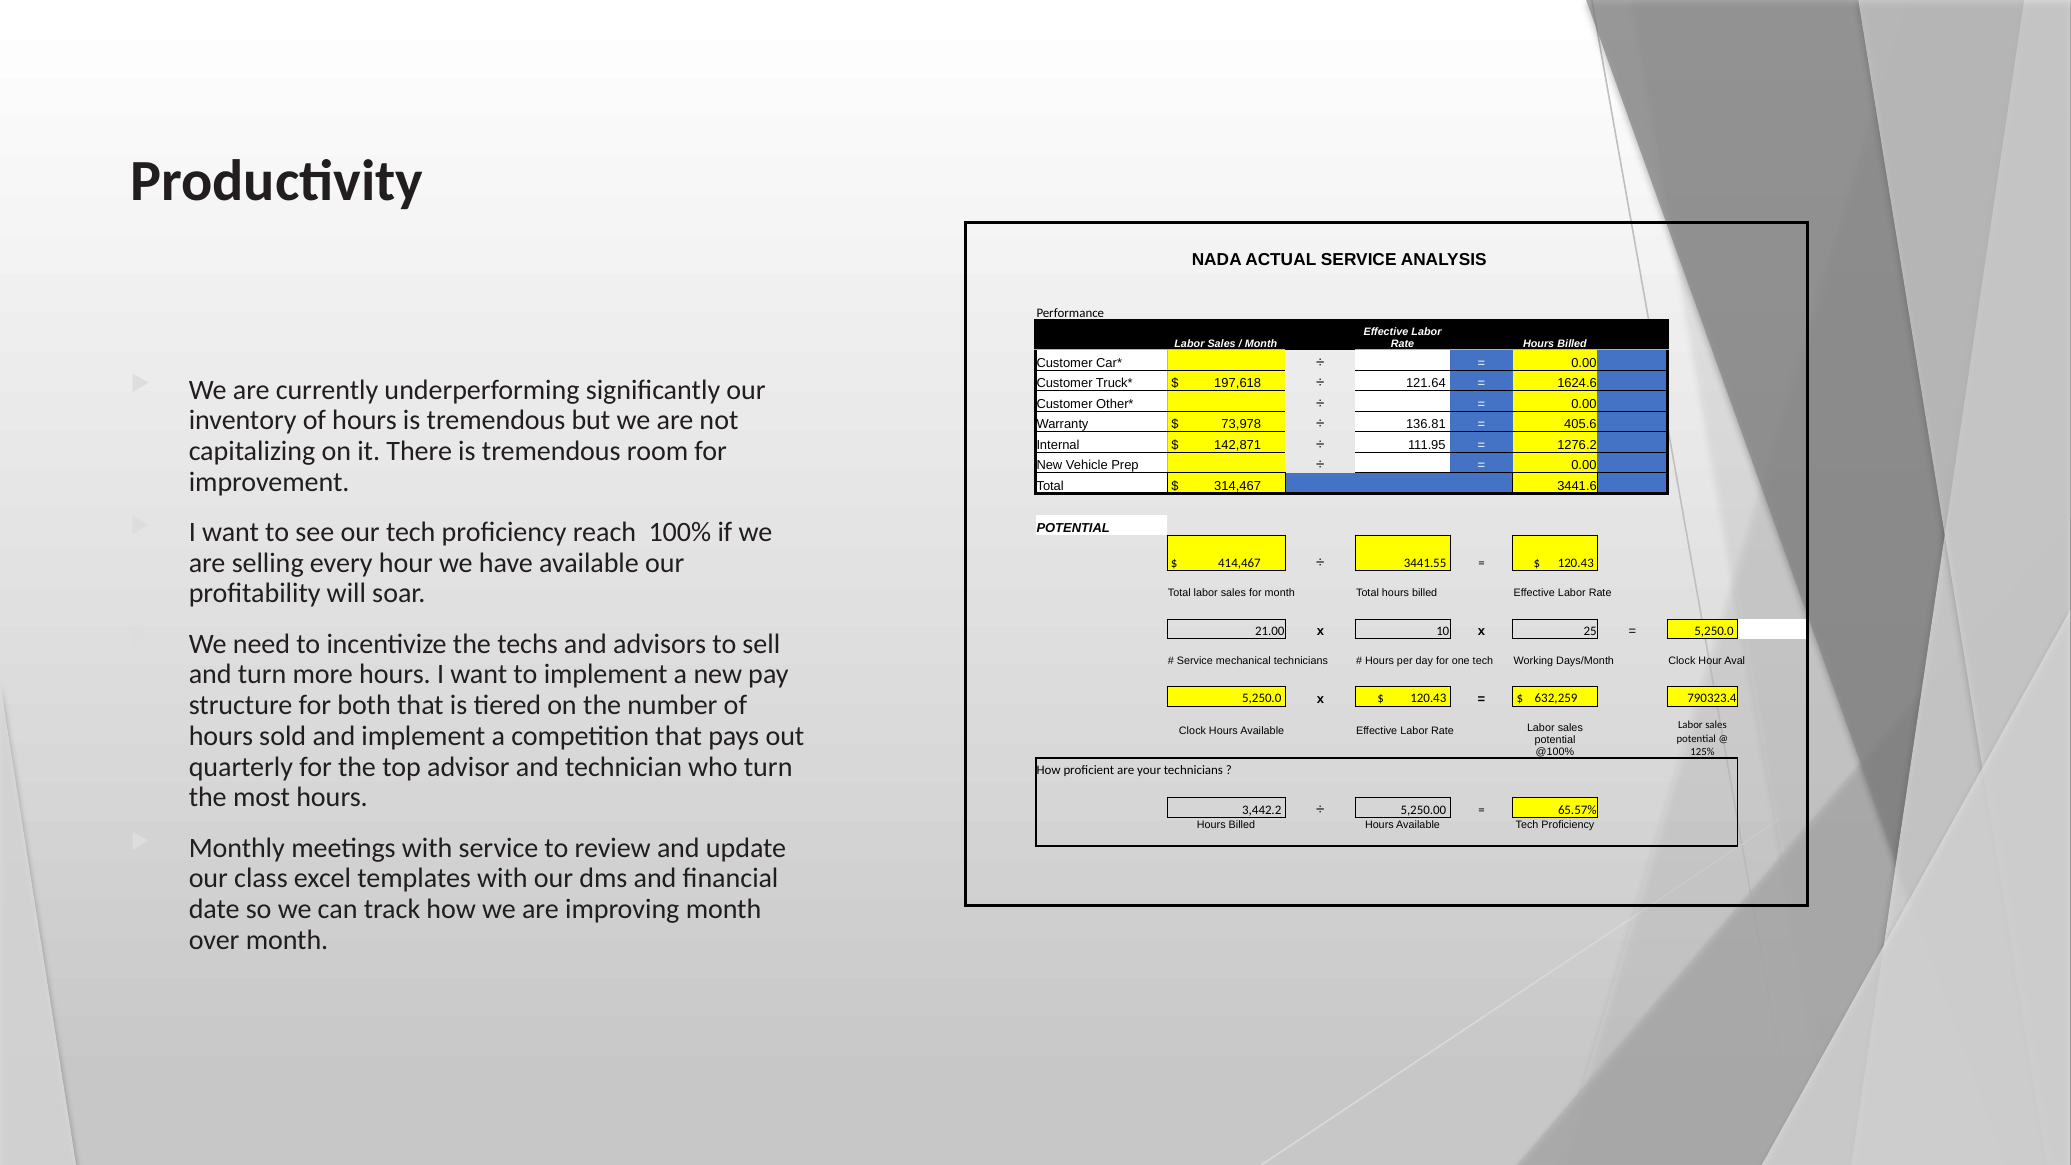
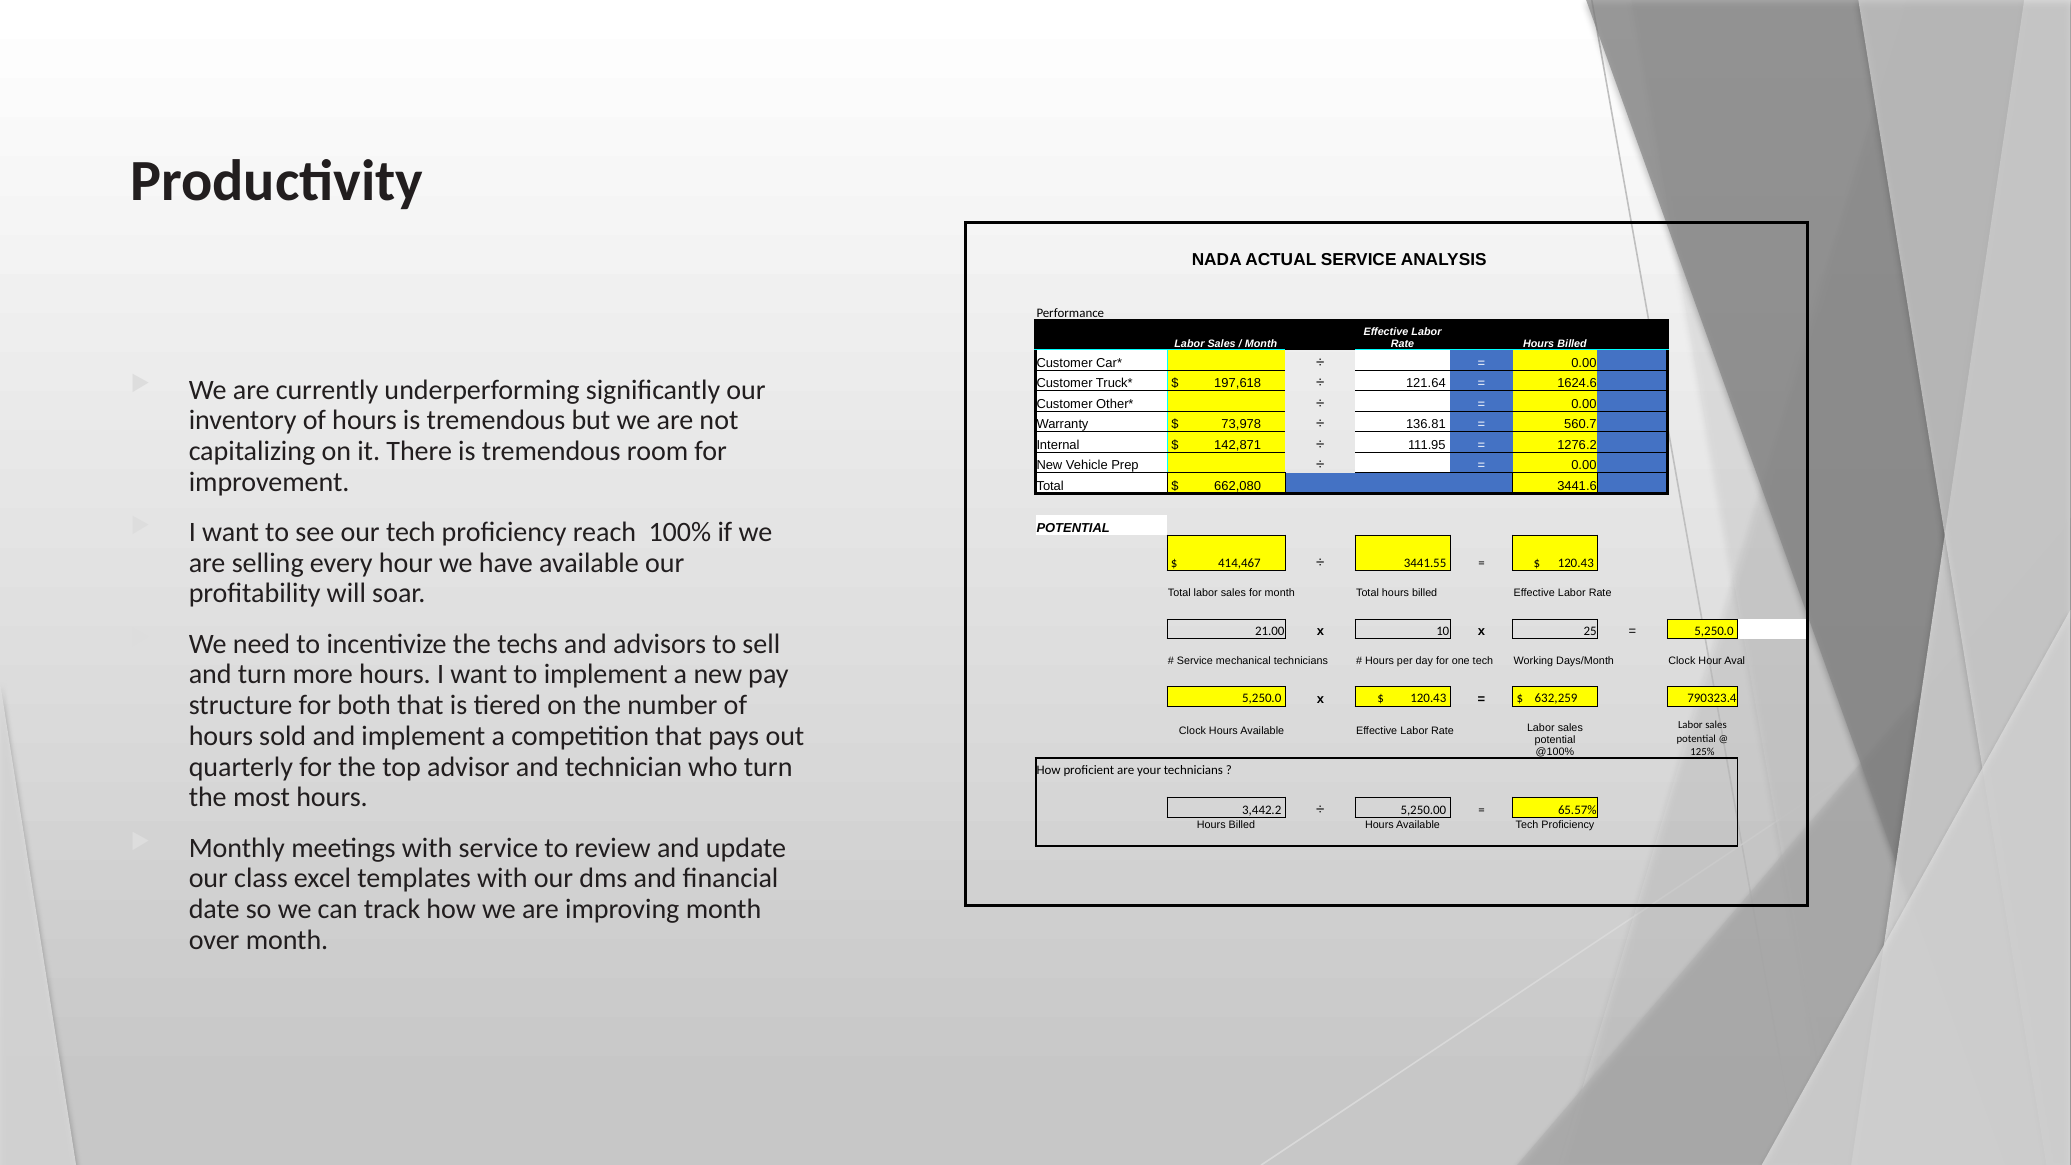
405.6: 405.6 -> 560.7 (1580, 425)
314,467: 314,467 -> 662,080 (1238, 486)
